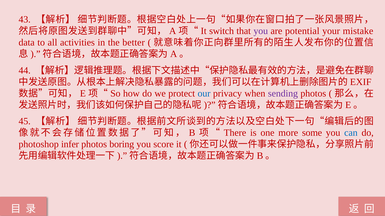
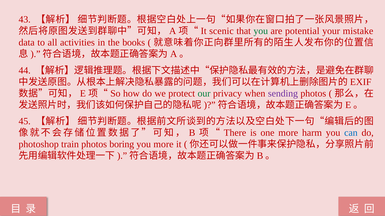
switch: switch -> scenic (221, 31)
you colour: purple -> green (261, 31)
better: better -> books (134, 43)
our colour: blue -> green (204, 94)
some: some -> harm (312, 133)
infer: infer -> train (70, 145)
you score: score -> more (163, 145)
